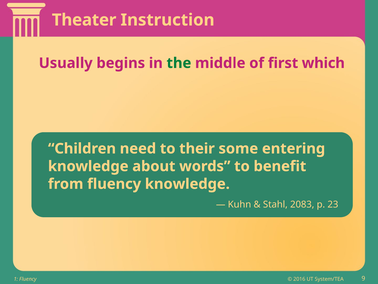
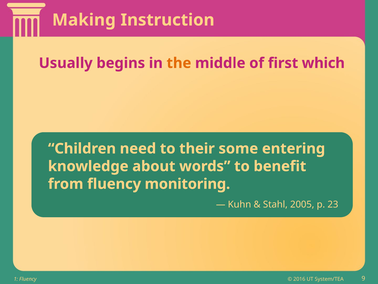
Theater: Theater -> Making (84, 20)
the colour: green -> orange (179, 63)
fluency knowledge: knowledge -> monitoring (187, 184)
2083: 2083 -> 2005 (302, 204)
